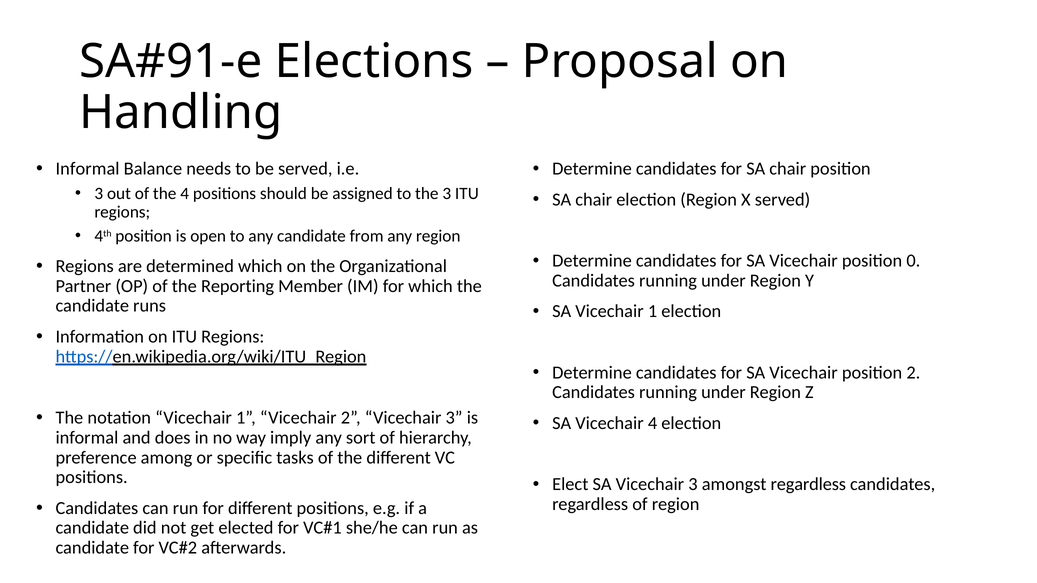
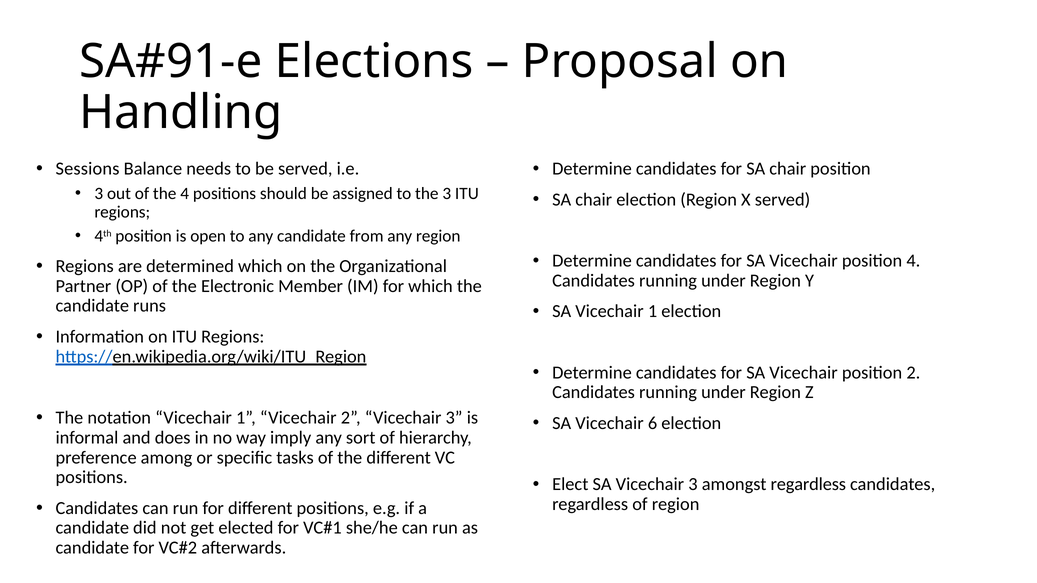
Informal: Informal -> Sessions (88, 169)
position 0: 0 -> 4 (913, 261)
Reporting: Reporting -> Electronic (238, 286)
Vicechair 4: 4 -> 6 (653, 423)
